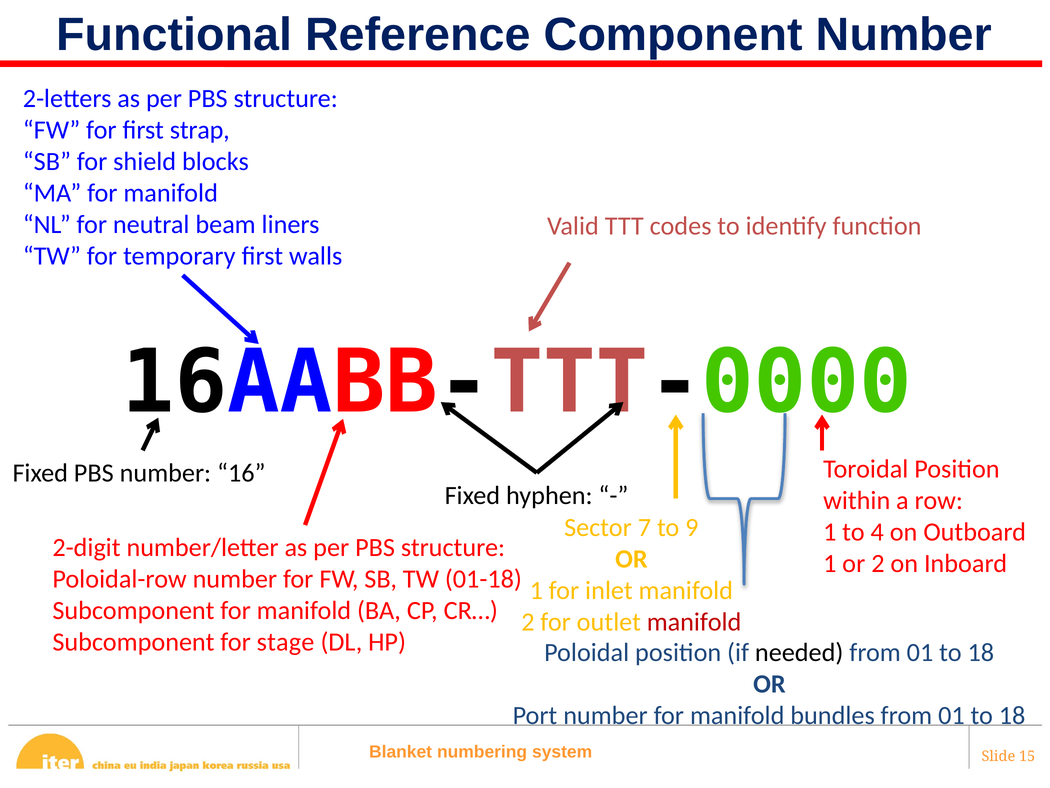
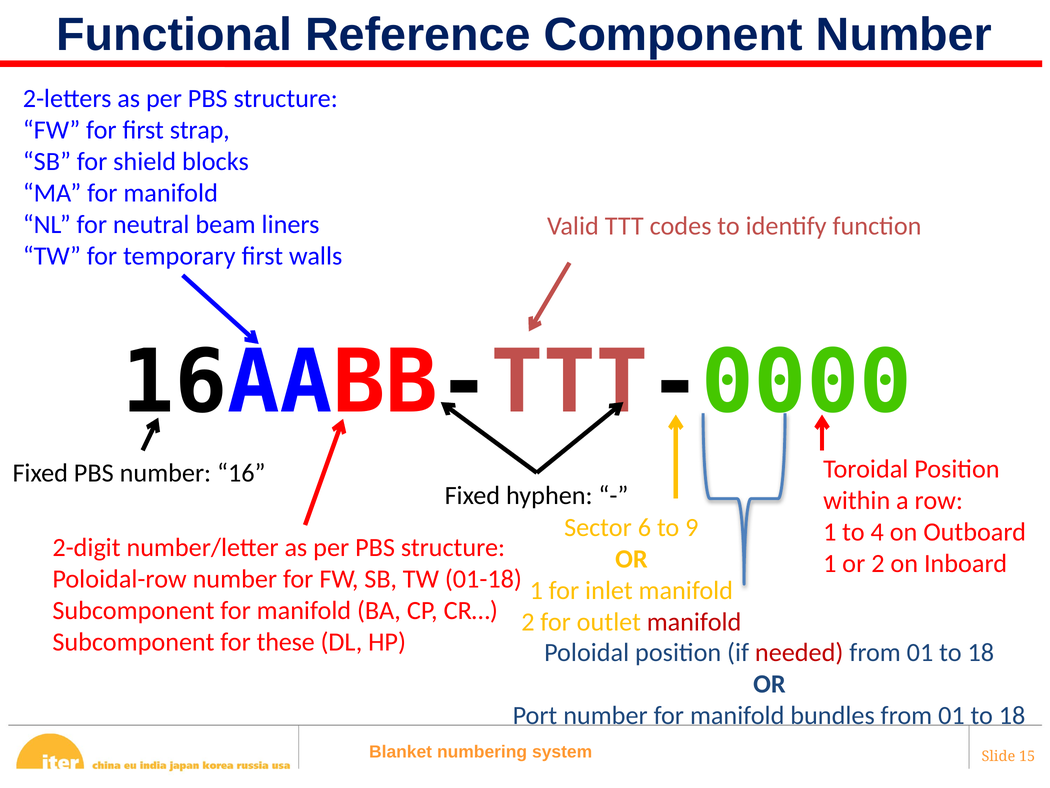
7: 7 -> 6 (644, 527)
stage: stage -> these (286, 642)
needed colour: black -> red (799, 652)
